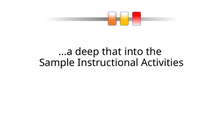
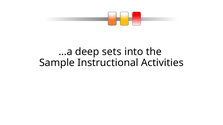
that: that -> sets (112, 52)
